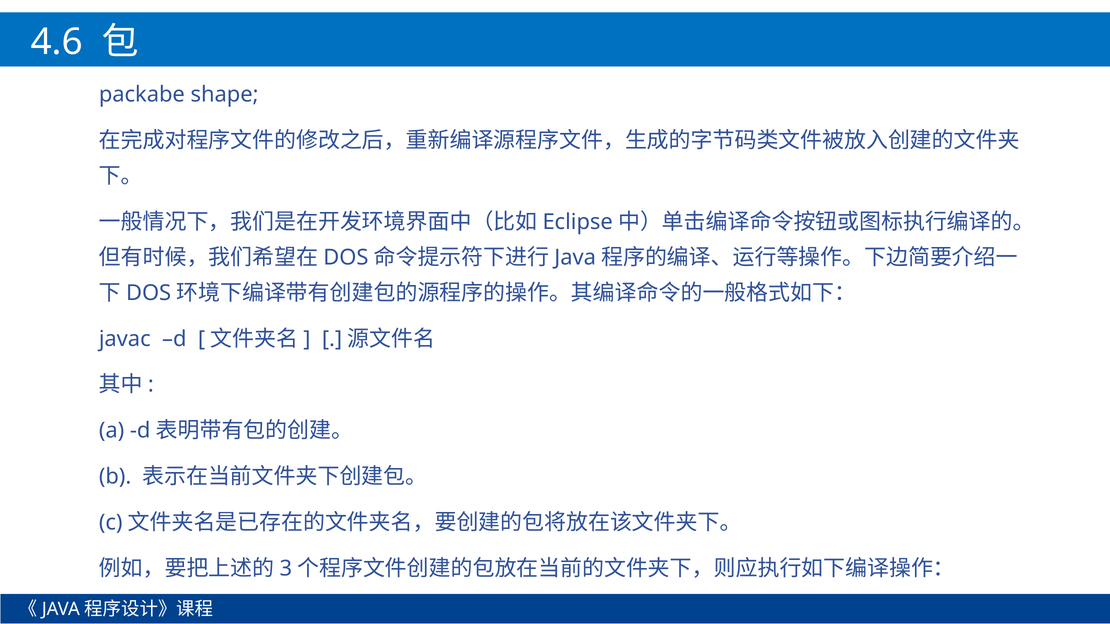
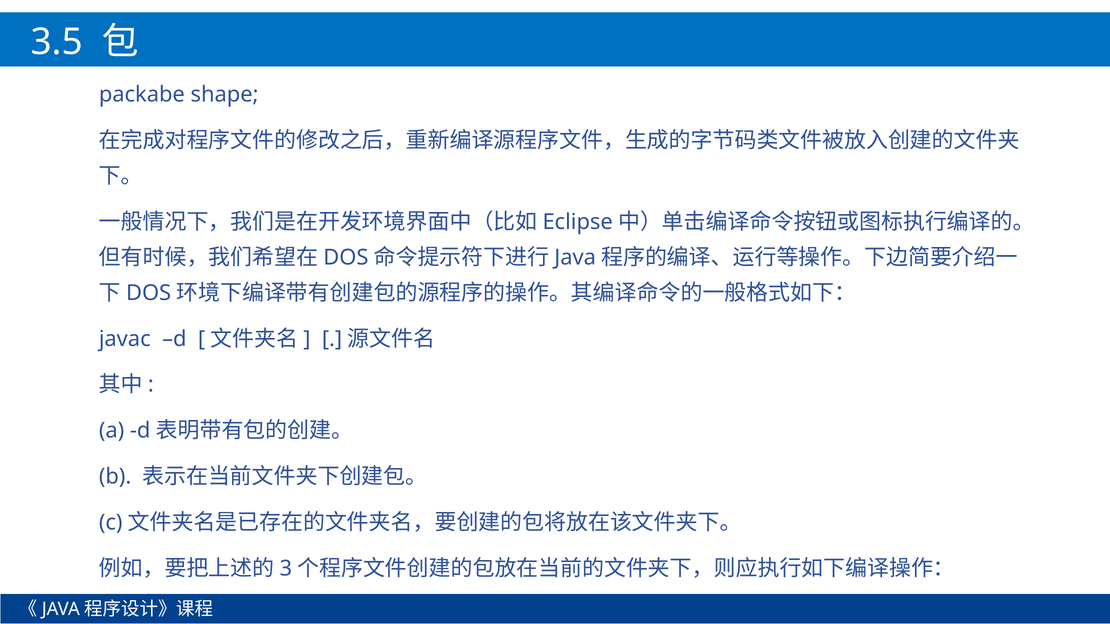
4.6: 4.6 -> 3.5 (57, 42)
